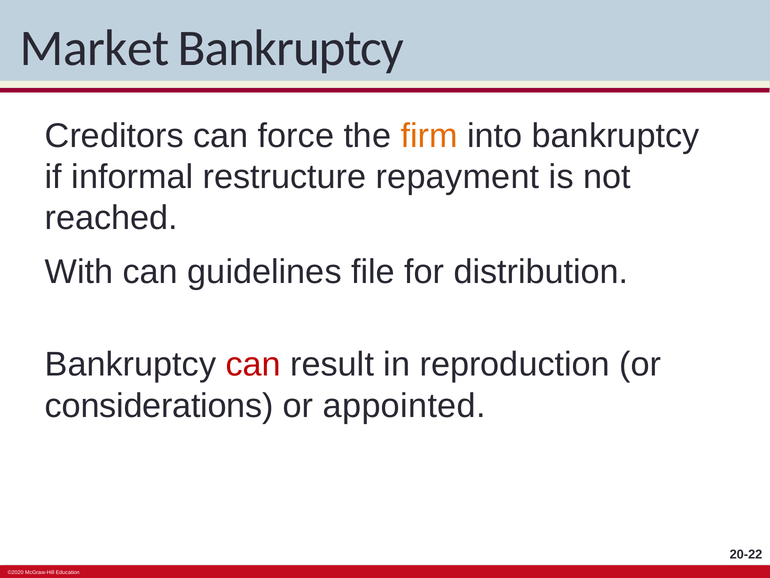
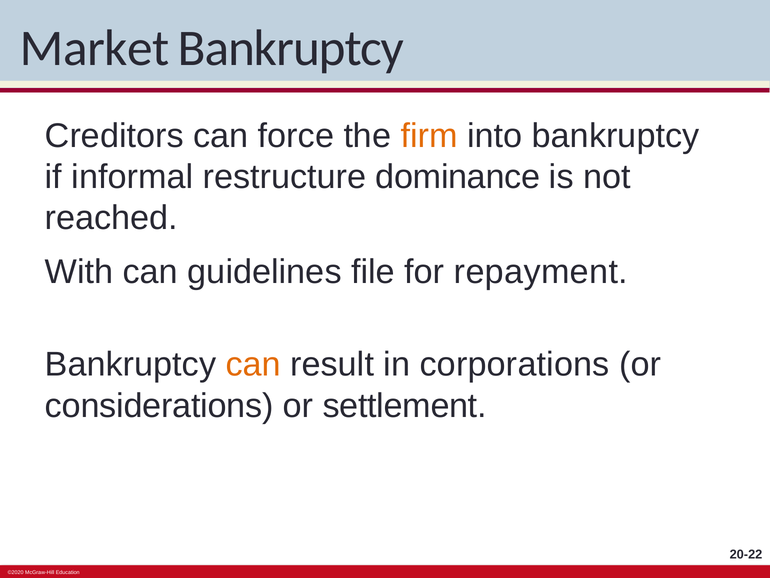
repayment: repayment -> dominance (458, 177)
distribution: distribution -> repayment (541, 272)
can colour: red -> orange (253, 364)
reproduction: reproduction -> corporations (515, 364)
appointed: appointed -> settlement (405, 405)
